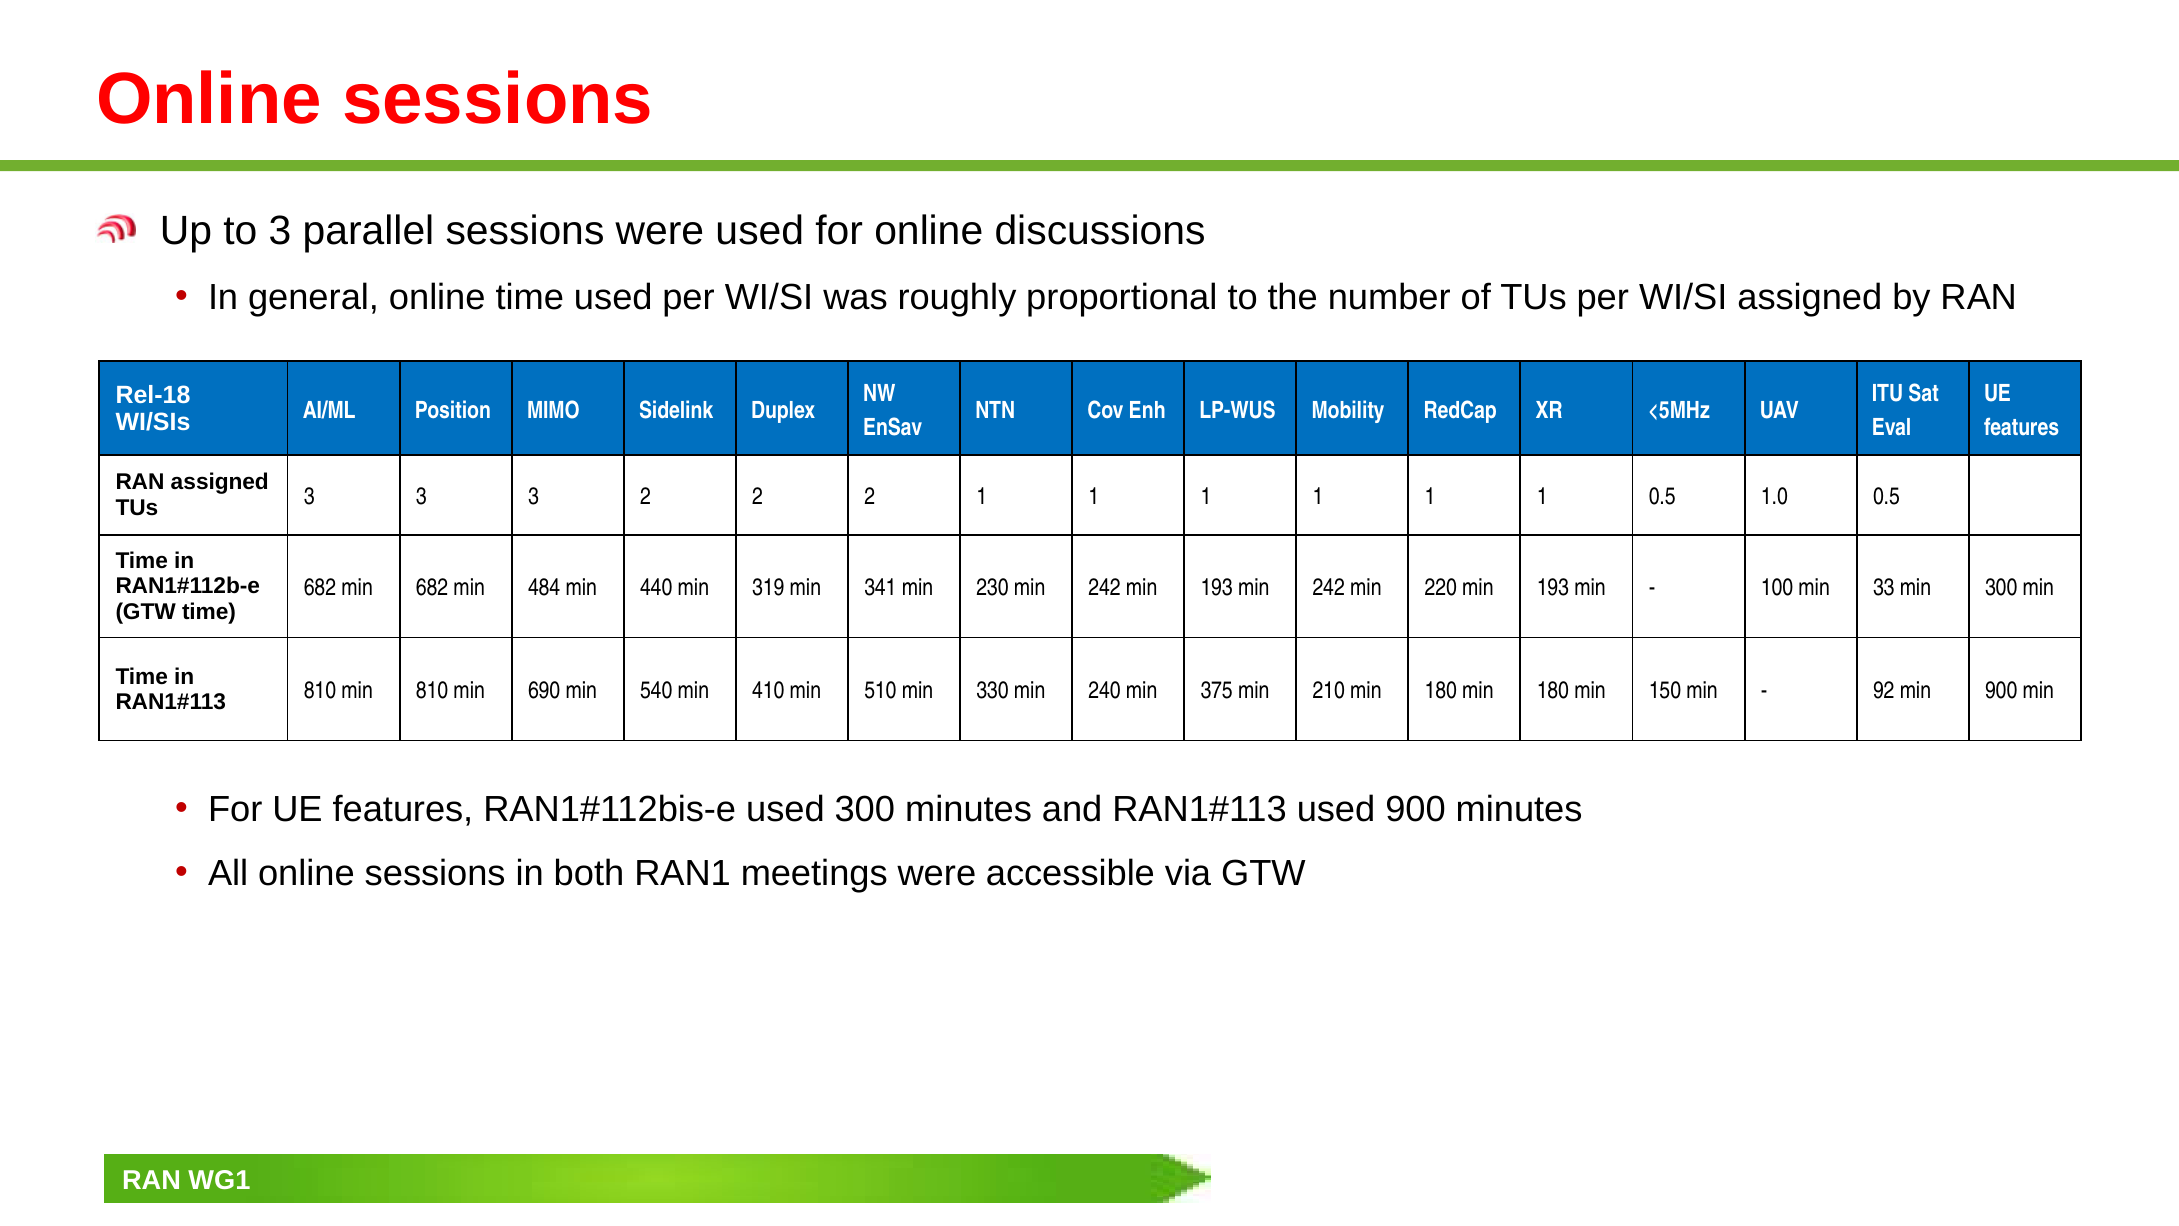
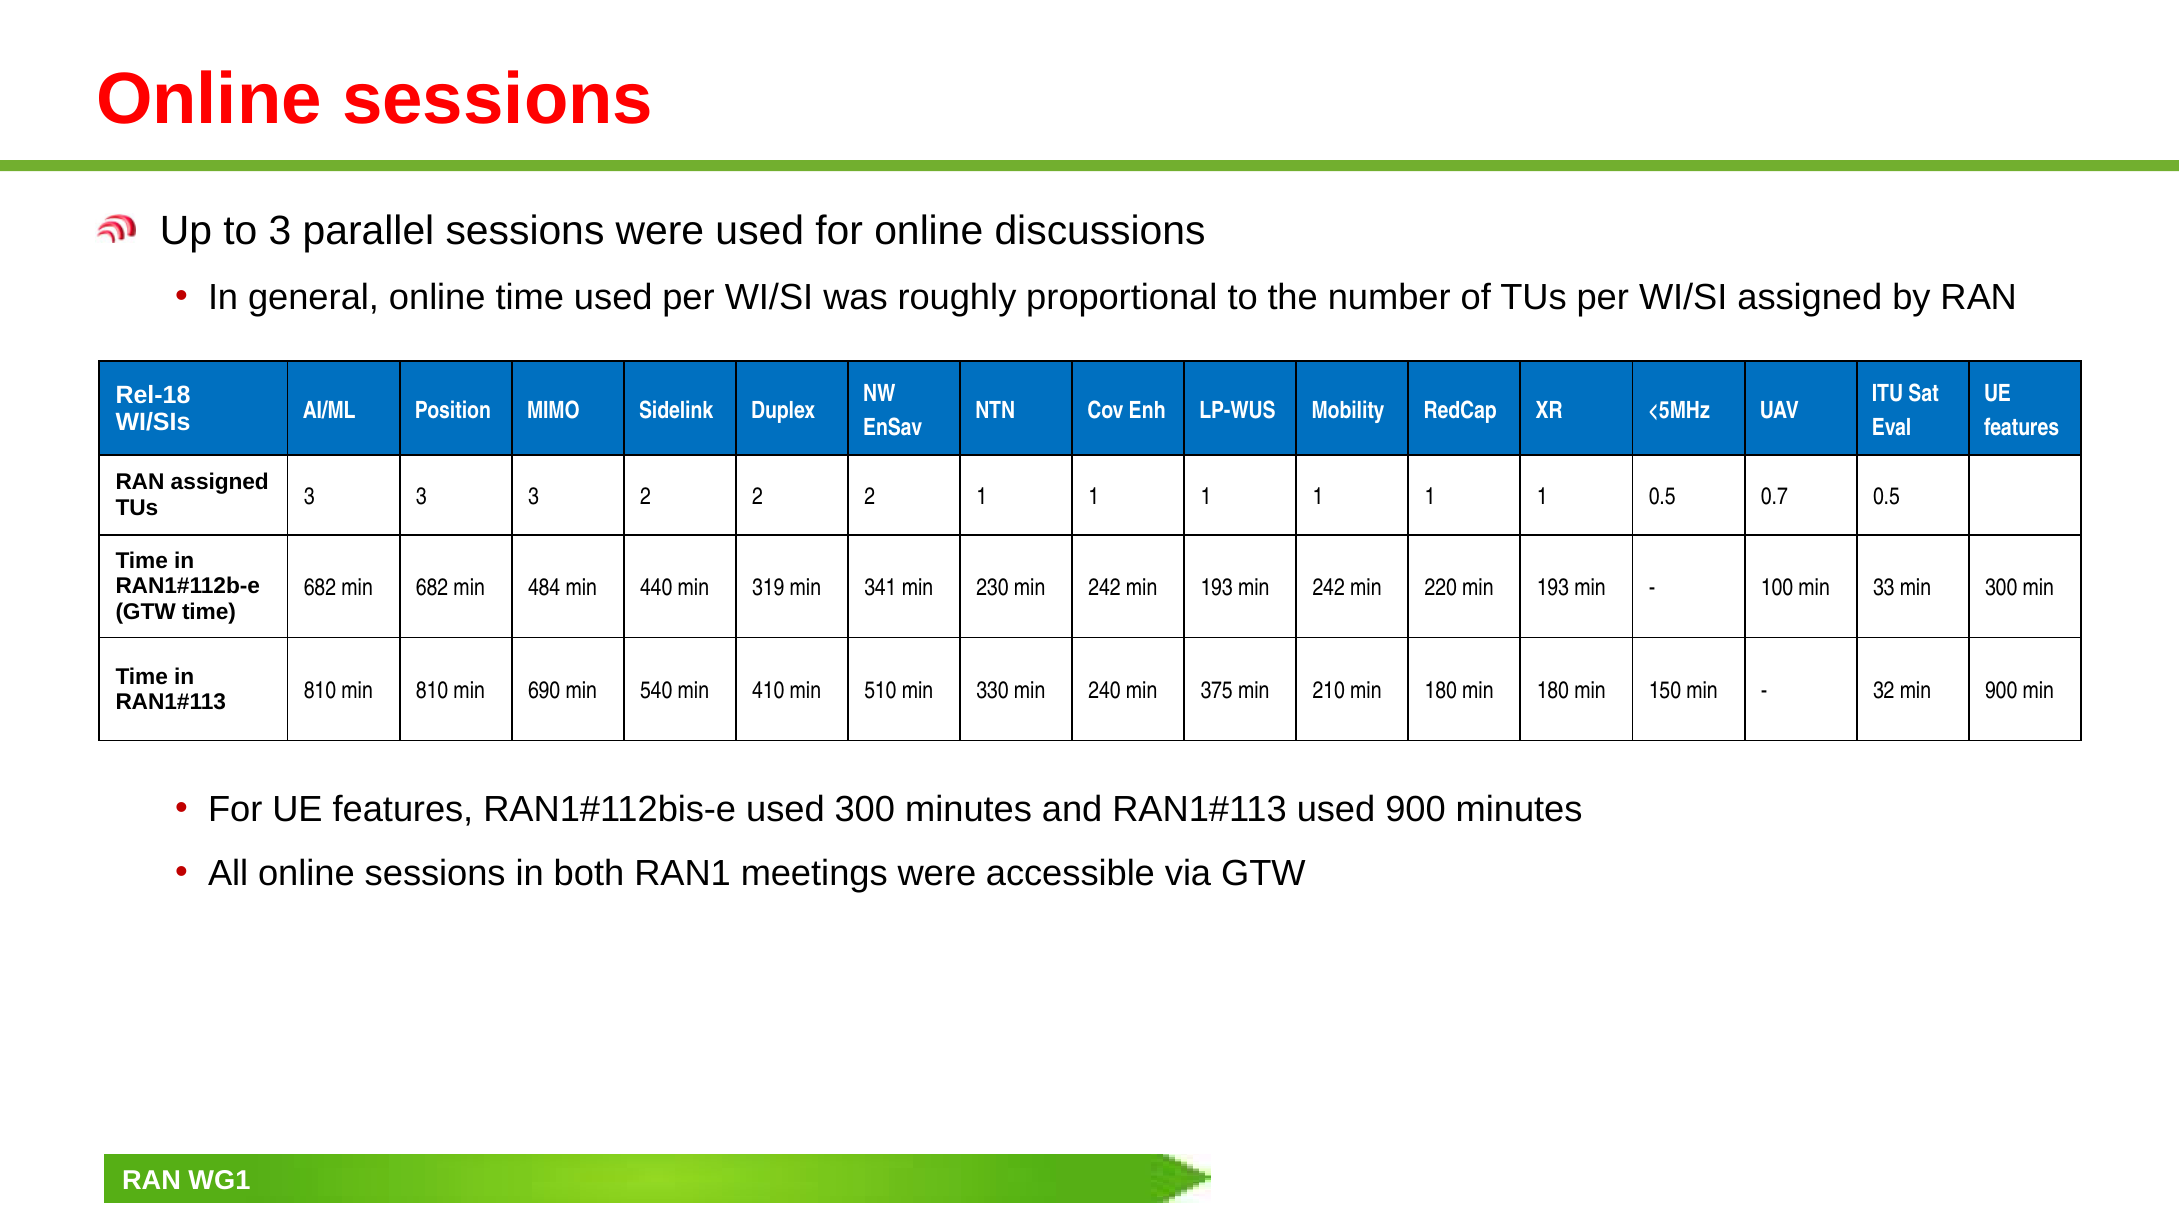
1.0: 1.0 -> 0.7 (1774, 496)
92: 92 -> 32 (1884, 690)
